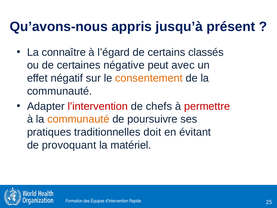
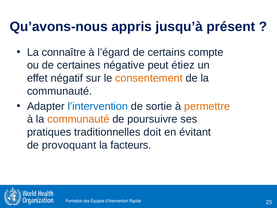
classés: classés -> compte (206, 52)
avec: avec -> étiez (183, 65)
l’intervention colour: red -> blue (98, 106)
chefs: chefs -> sortie (159, 106)
permettre colour: red -> orange (207, 106)
matériel: matériel -> facteurs (131, 145)
